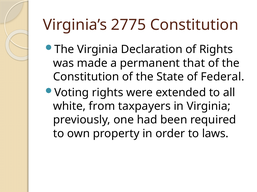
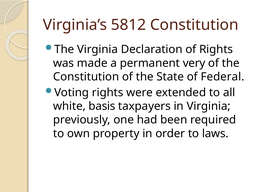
2775: 2775 -> 5812 (129, 25)
that: that -> very (194, 63)
from: from -> basis (102, 107)
